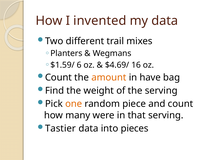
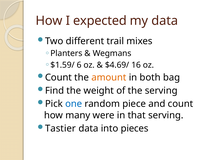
invented: invented -> expected (100, 21)
have: have -> both (150, 77)
one colour: orange -> blue (74, 104)
